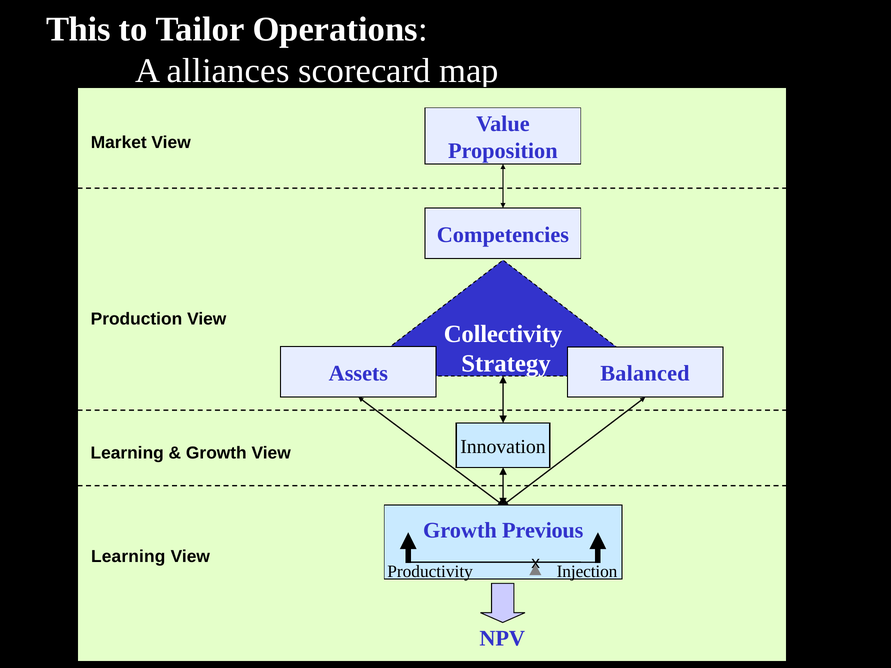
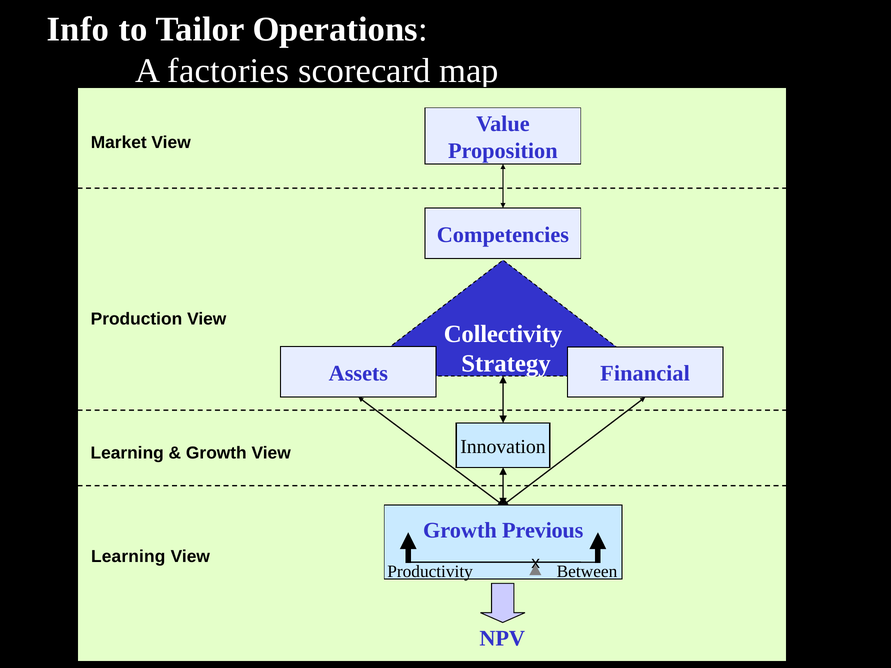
This: This -> Info (78, 29)
alliances: alliances -> factories (228, 71)
Balanced: Balanced -> Financial (645, 374)
Injection: Injection -> Between (587, 572)
